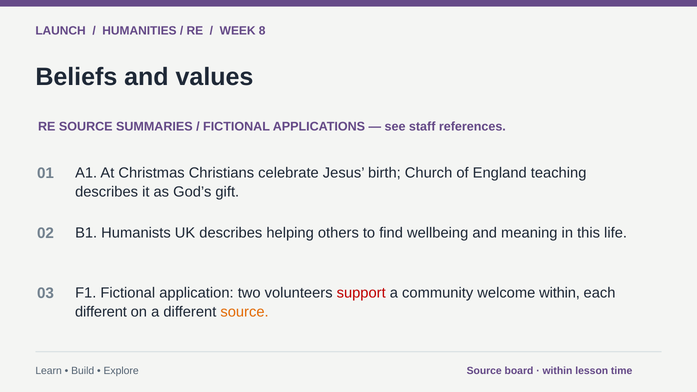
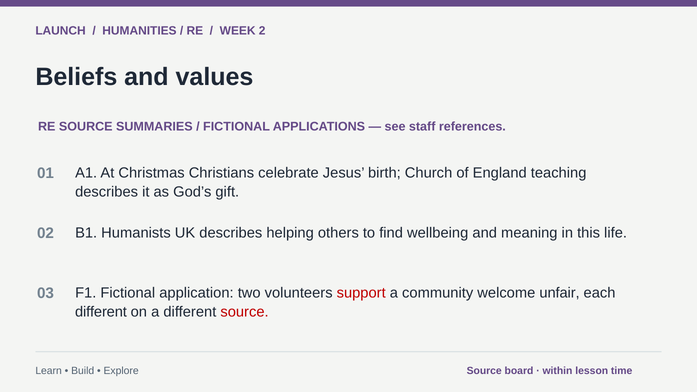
8: 8 -> 2 (262, 31)
welcome within: within -> unfair (560, 293)
source colour: orange -> red (245, 312)
